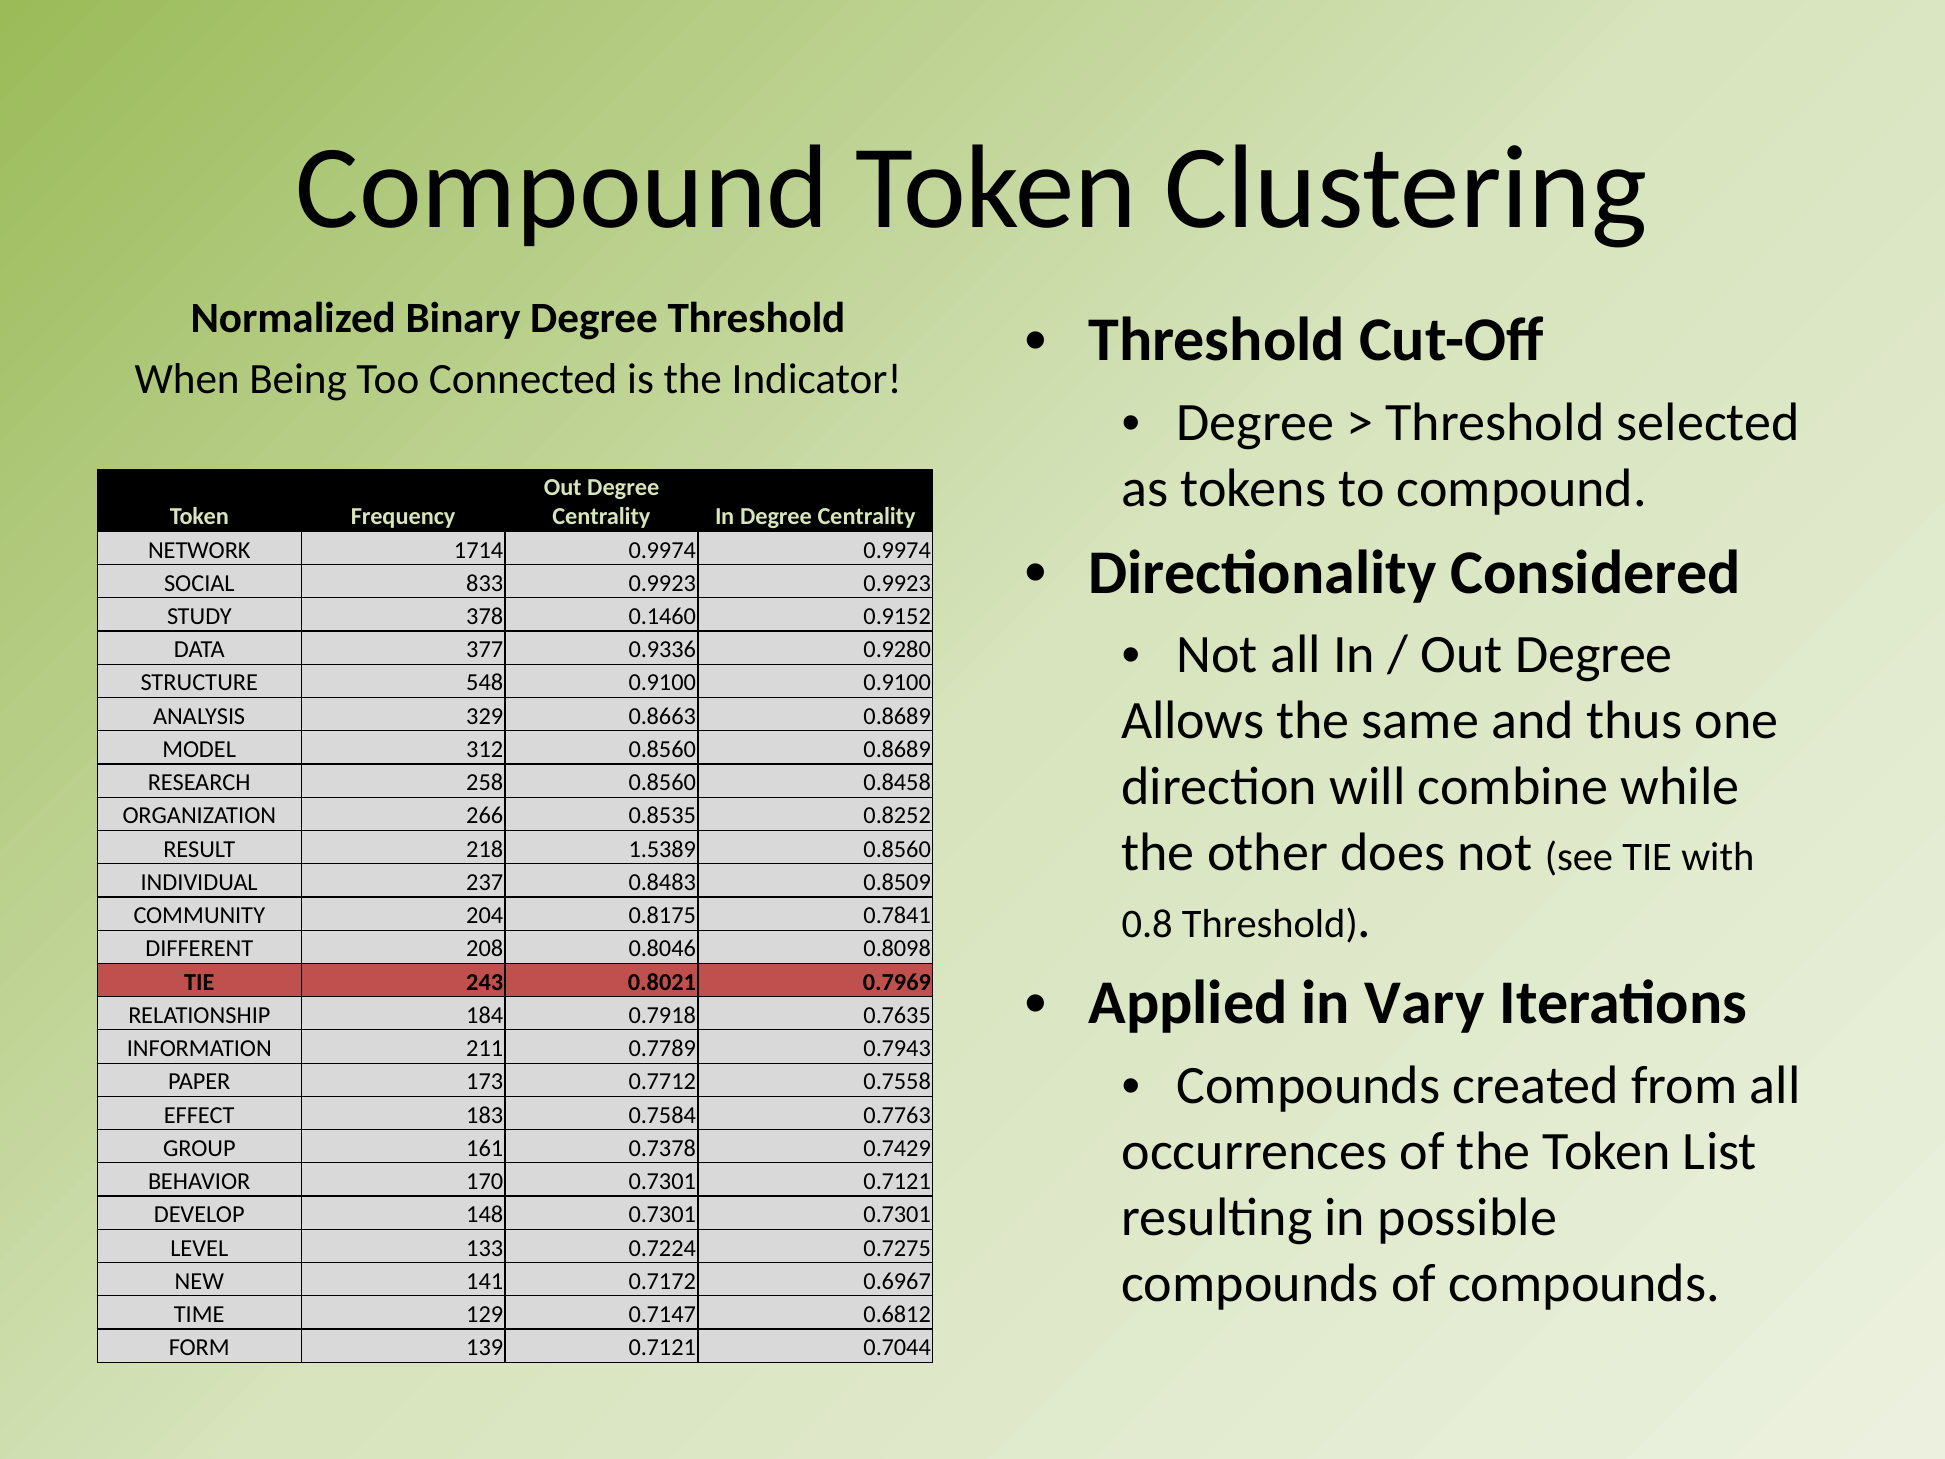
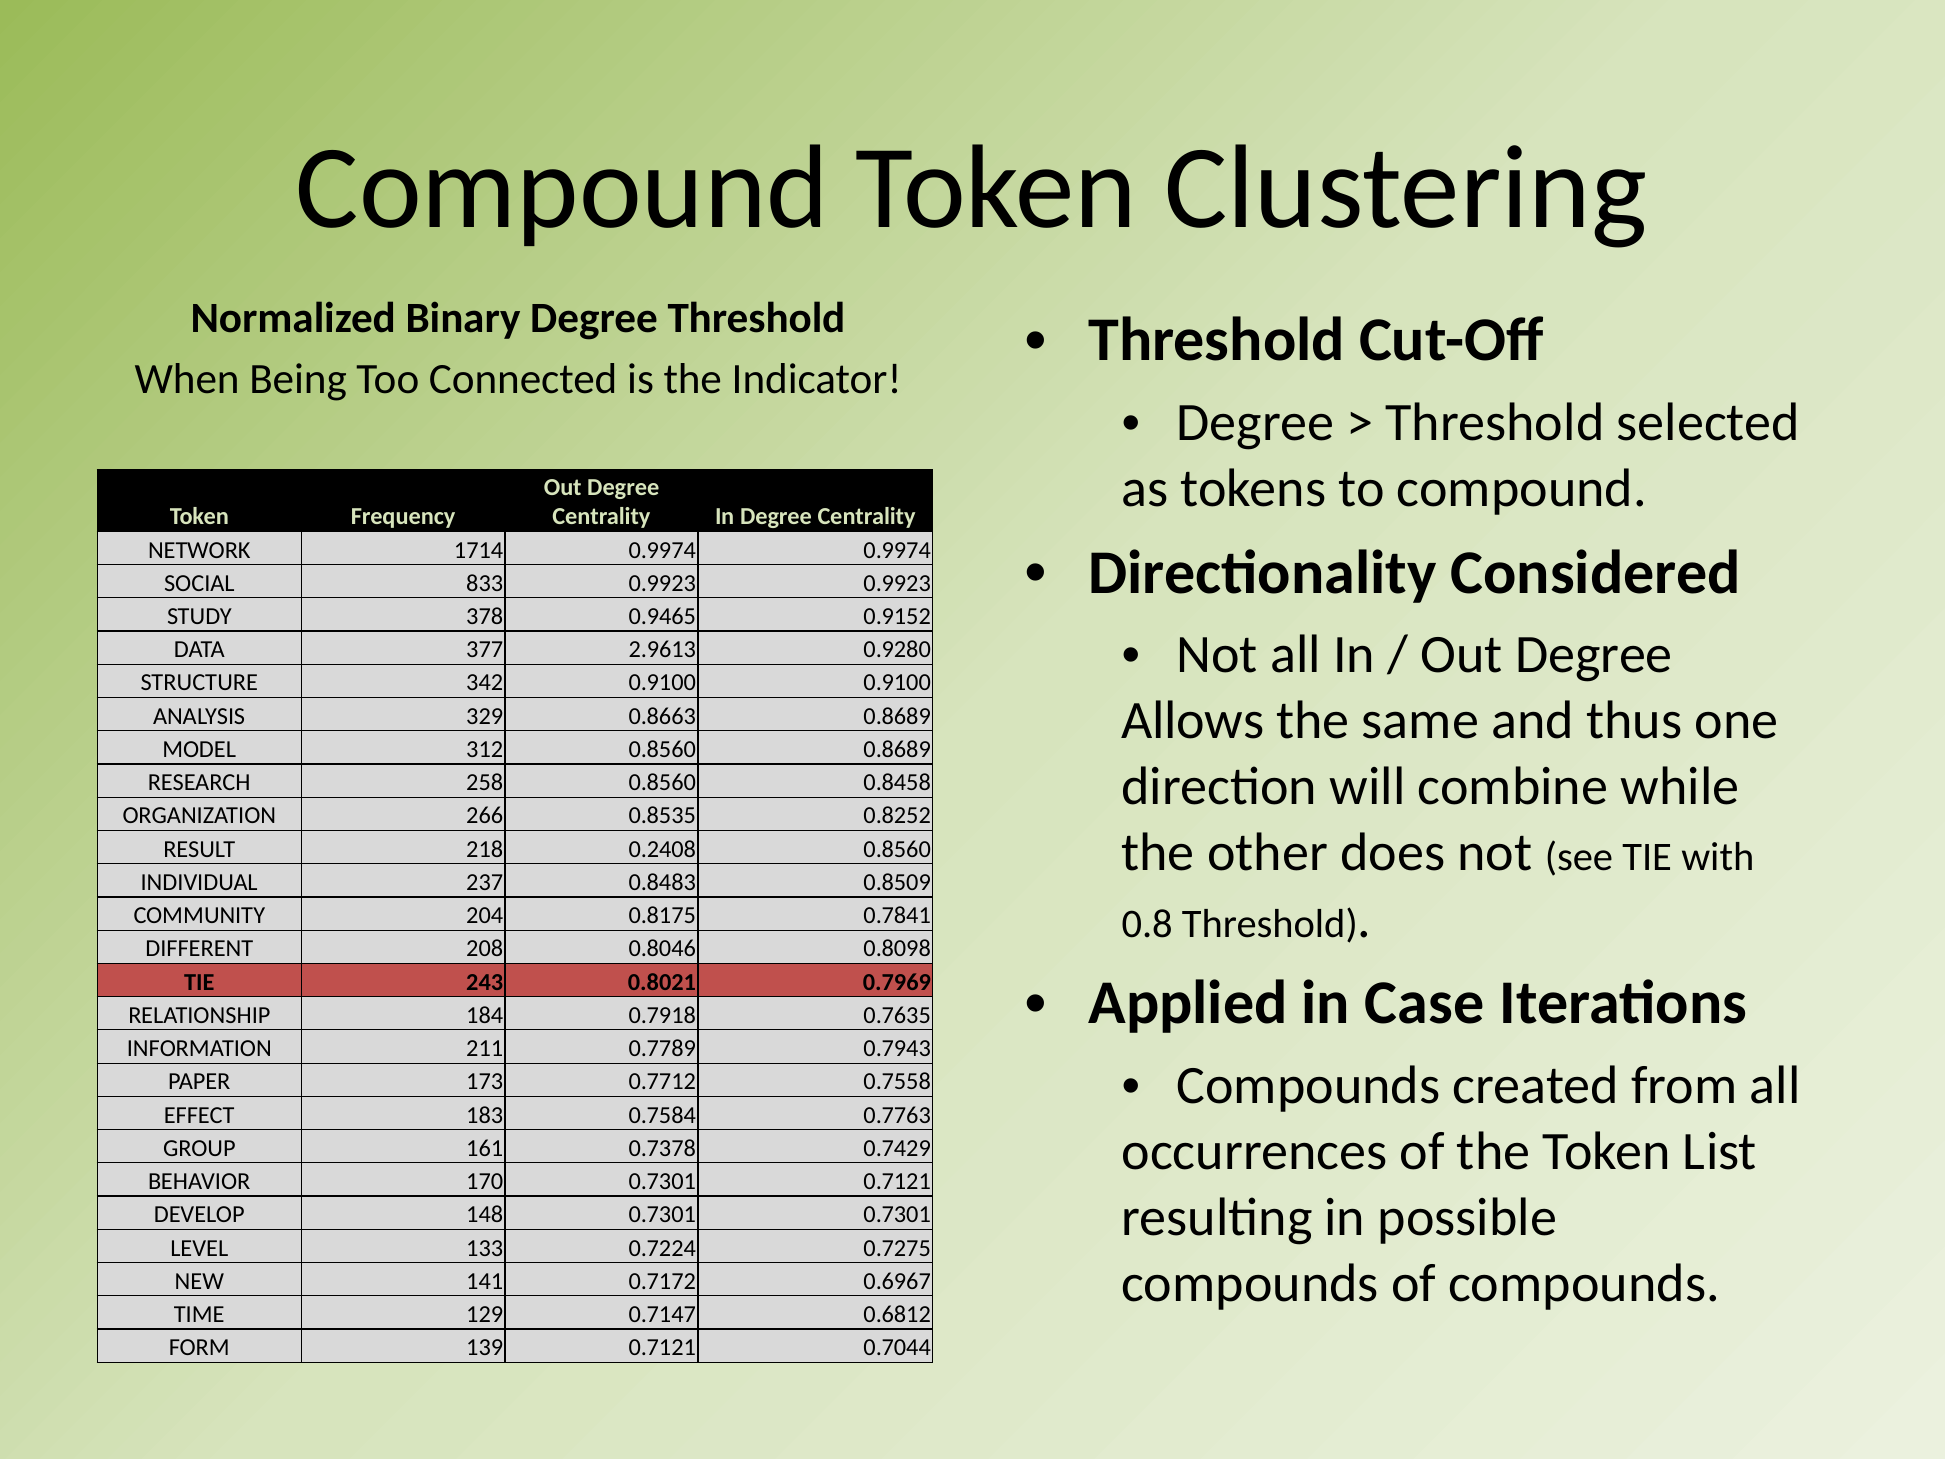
0.1460: 0.1460 -> 0.9465 (662, 616)
0.9336: 0.9336 -> 2.9613 (662, 650)
548: 548 -> 342 (485, 683)
1.5389: 1.5389 -> 0.2408 (662, 849)
Vary: Vary -> Case (1425, 1003)
